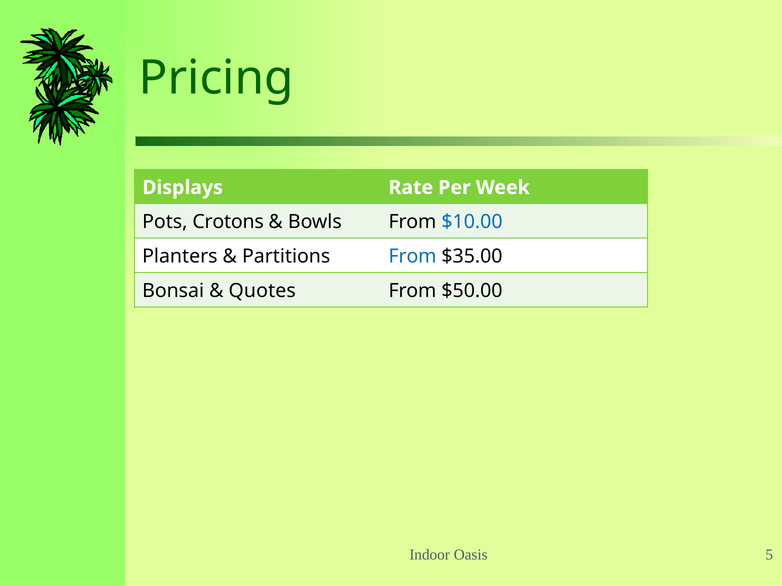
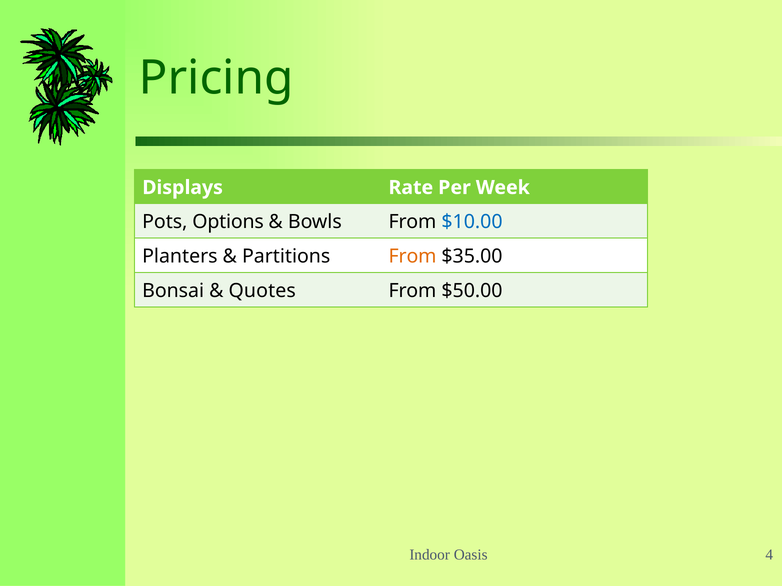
Crotons: Crotons -> Options (228, 222)
From colour: blue -> orange (413, 257)
5: 5 -> 4 (769, 555)
